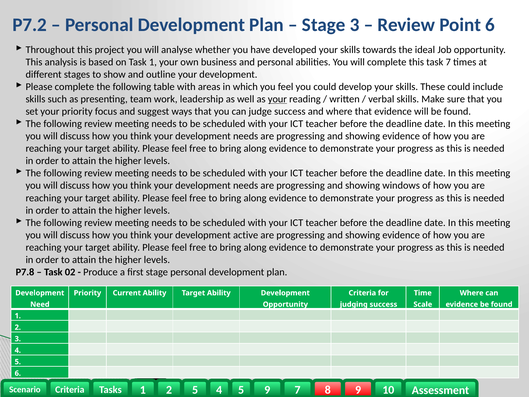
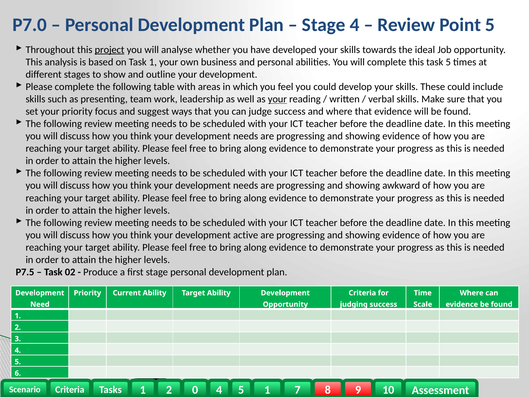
P7.2: P7.2 -> P7.0 (30, 25)
Stage 3: 3 -> 4 (355, 25)
Point 6: 6 -> 5 (490, 25)
project underline: none -> present (110, 50)
task 7: 7 -> 5 (448, 62)
windows: windows -> awkward (401, 185)
P7.8: P7.8 -> P7.5 (25, 272)
2 5: 5 -> 0 (195, 390)
5 9: 9 -> 1 (267, 390)
